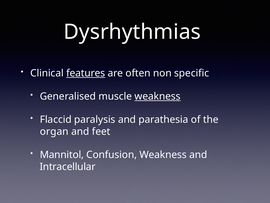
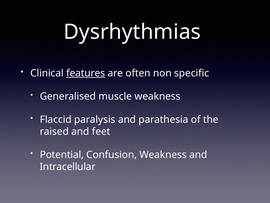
weakness underline: present -> none (158, 96)
organ: organ -> raised (54, 131)
Mannitol: Mannitol -> Potential (62, 154)
